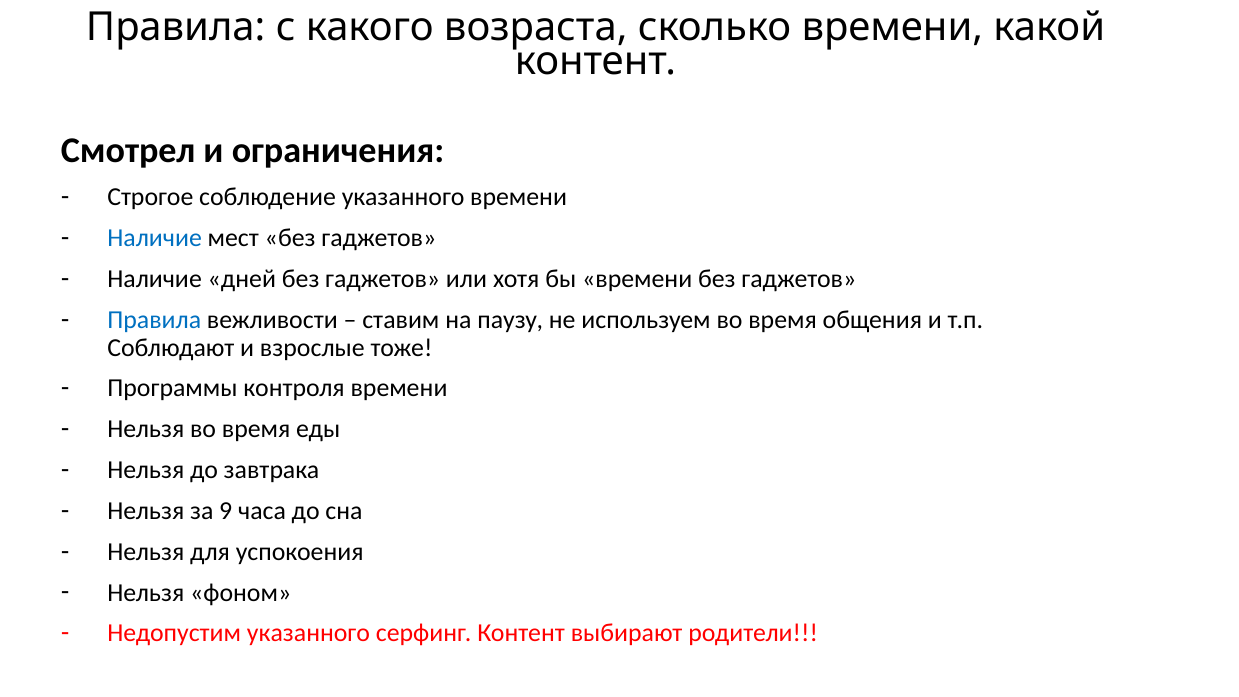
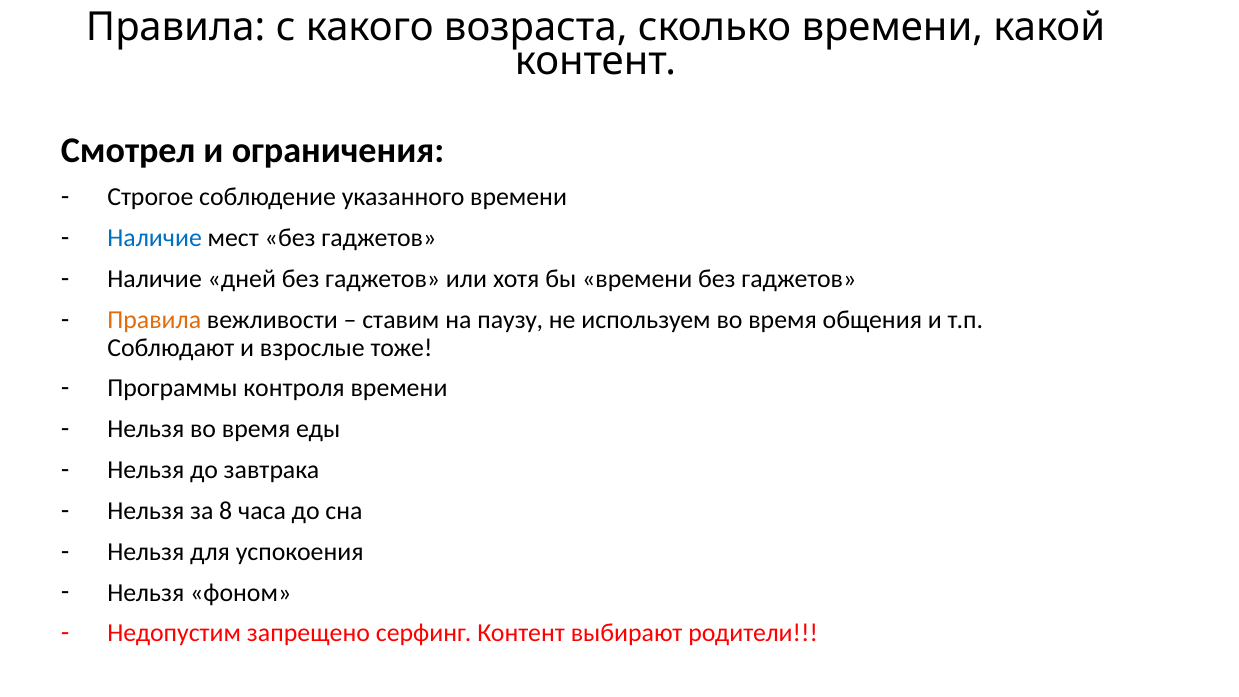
Правила colour: blue -> orange (154, 320)
9: 9 -> 8 (226, 511)
Недопустим указанного: указанного -> запрещено (308, 633)
